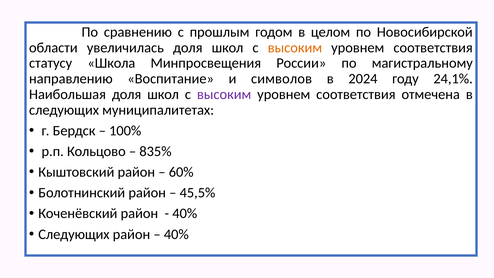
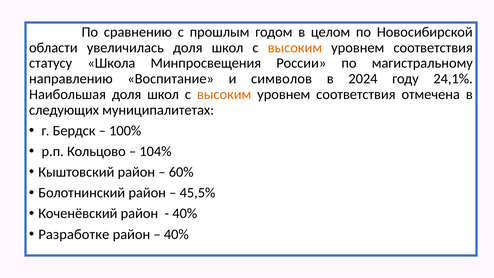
высоким colour: purple -> orange (224, 94)
835%: 835% -> 104% (155, 151)
Следующих: Следующих -> Разработке (74, 234)
